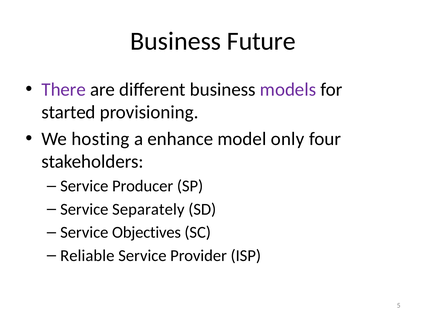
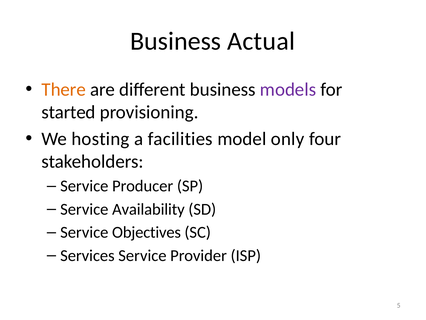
Future: Future -> Actual (261, 41)
There colour: purple -> orange (64, 89)
enhance: enhance -> facilities (180, 139)
Separately: Separately -> Availability (148, 209)
Reliable: Reliable -> Services (87, 255)
